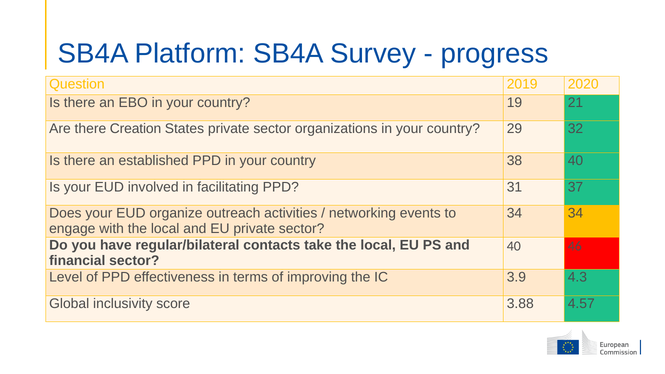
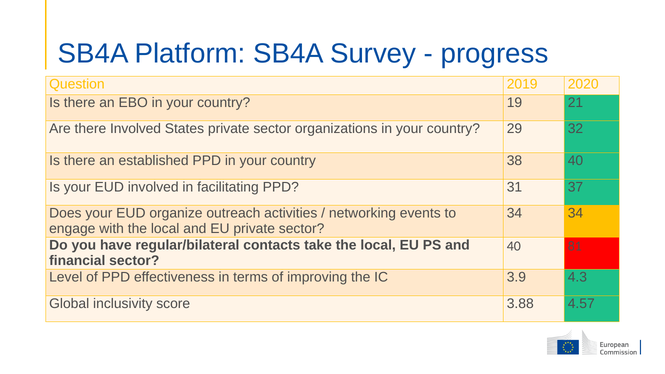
there Creation: Creation -> Involved (136, 129)
46: 46 -> 81 (575, 246)
